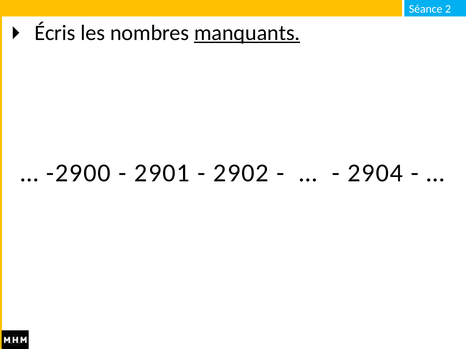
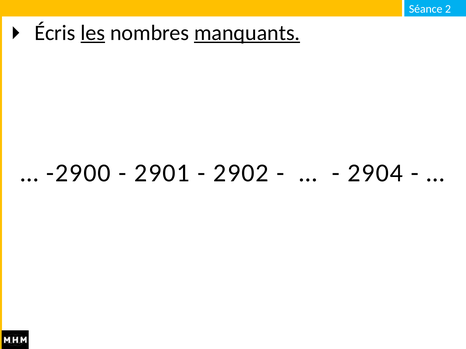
les underline: none -> present (93, 33)
